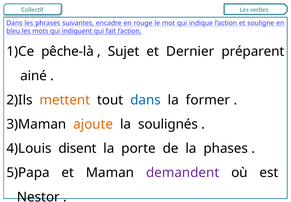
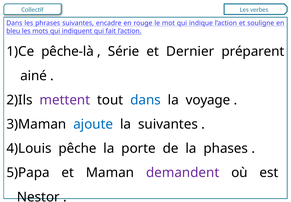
Sujet: Sujet -> Série (124, 51)
mettent colour: orange -> purple (65, 100)
former: former -> voyage (208, 100)
ajoute colour: orange -> blue (93, 124)
la soulignés: soulignés -> suivantes (168, 124)
disent: disent -> pêche (77, 148)
